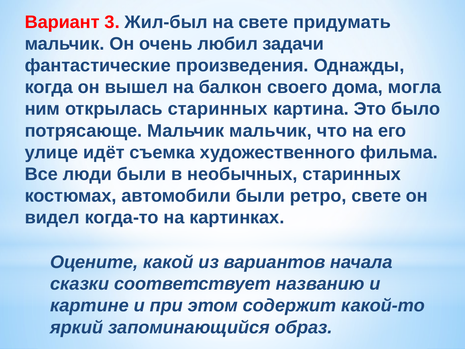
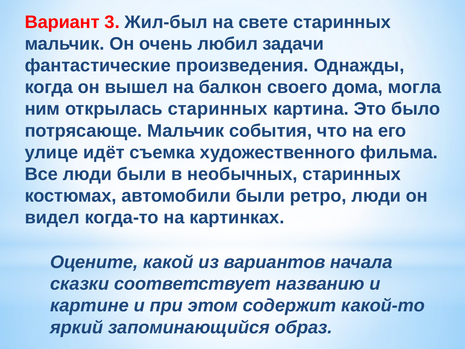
свете придумать: придумать -> старинных (342, 22)
Мальчик мальчик: мальчик -> события (271, 131)
ретро свете: свете -> люди (376, 196)
